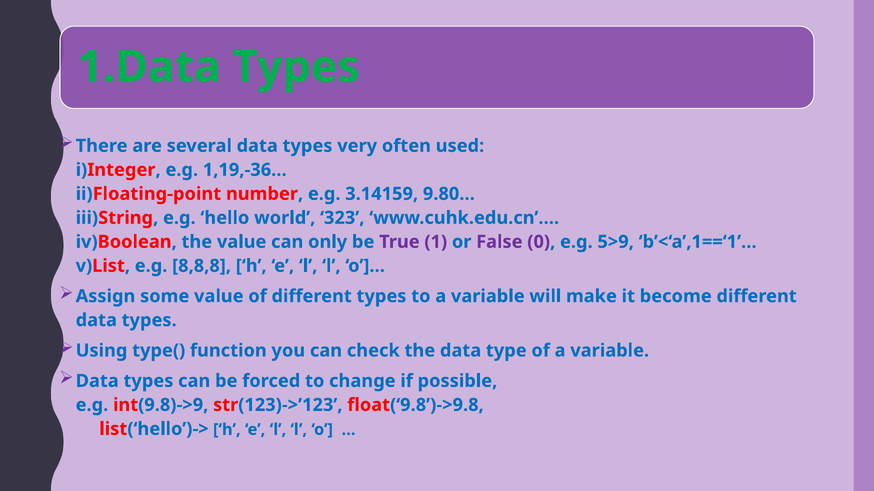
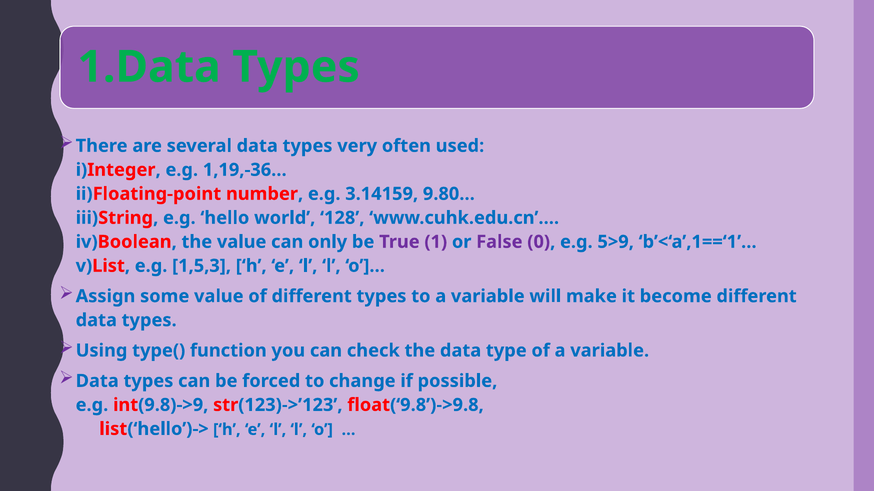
323: 323 -> 128 (342, 218)
8,8,8: 8,8,8 -> 1,5,3 (202, 266)
